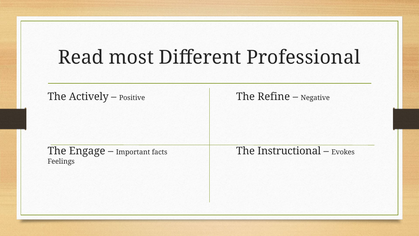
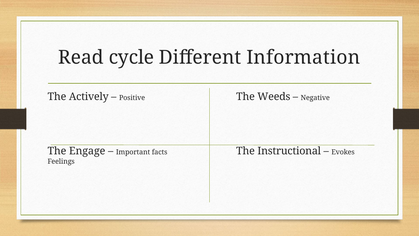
most: most -> cycle (131, 57)
Professional: Professional -> Information (303, 57)
Refine: Refine -> Weeds (274, 96)
